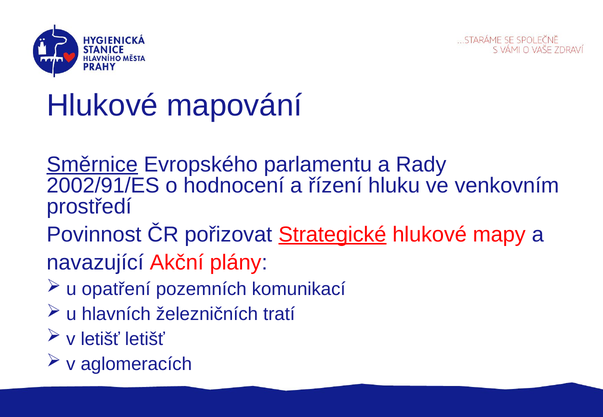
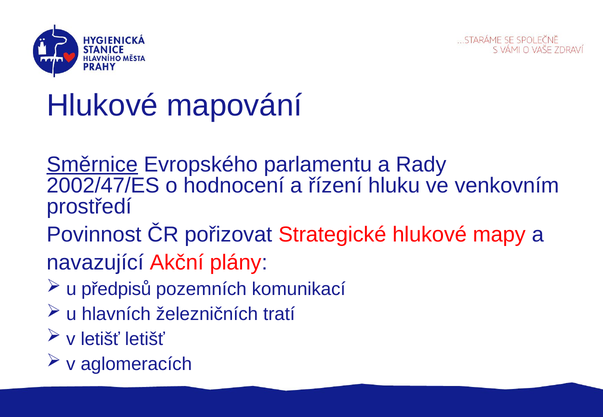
2002/91/ES: 2002/91/ES -> 2002/47/ES (103, 186)
Strategické underline: present -> none (332, 235)
opatření: opatření -> předpisů (116, 289)
